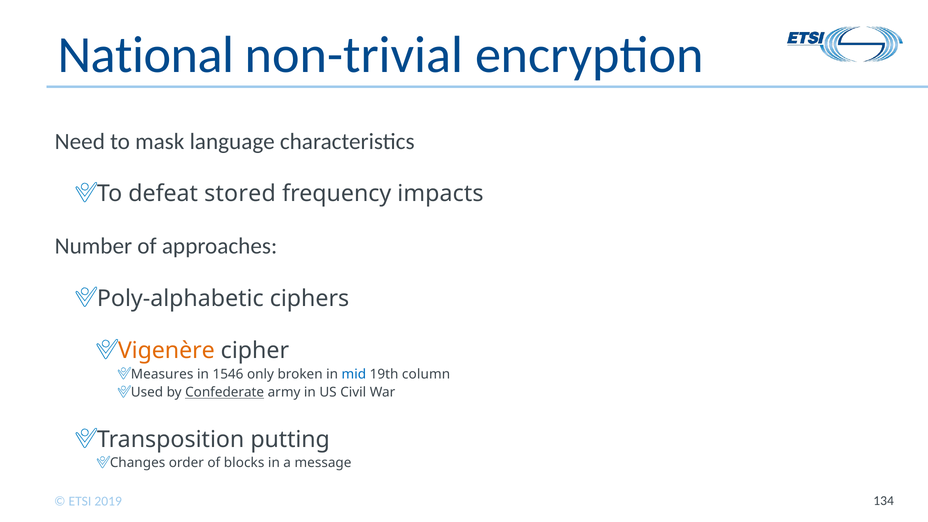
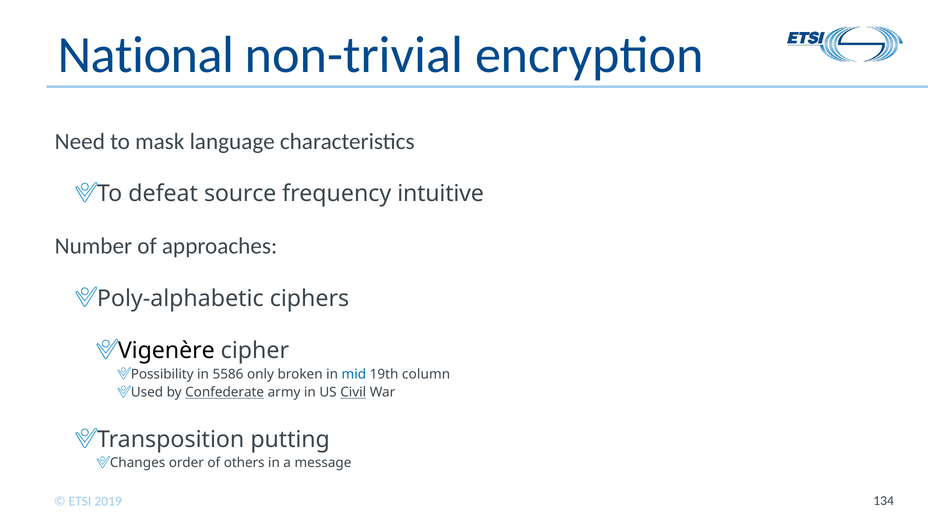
stored: stored -> source (240, 194)
impacts: impacts -> intuitive (441, 194)
Vigenère colour: orange -> black (166, 351)
Measures: Measures -> Possibility (162, 374)
1546: 1546 -> 5586 (228, 374)
Civil underline: none -> present (353, 392)
blocks: blocks -> others (244, 463)
